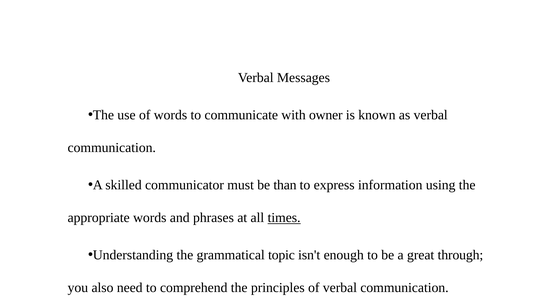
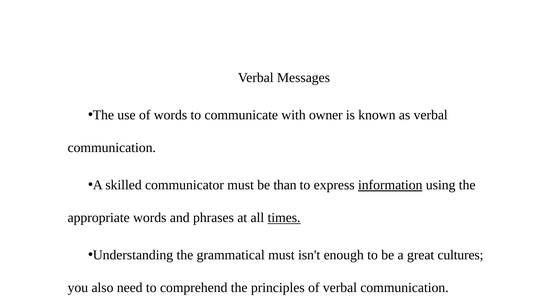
information underline: none -> present (390, 185)
grammatical topic: topic -> must (281, 255)
through: through -> cultures (460, 255)
